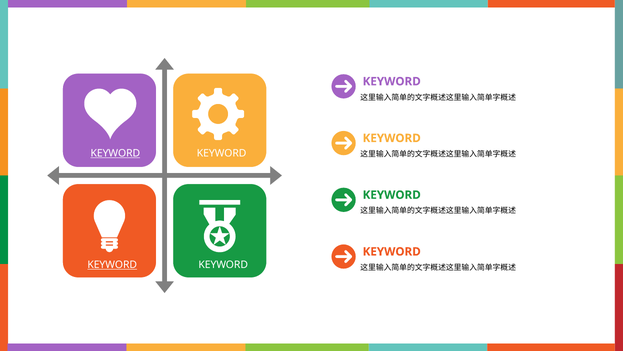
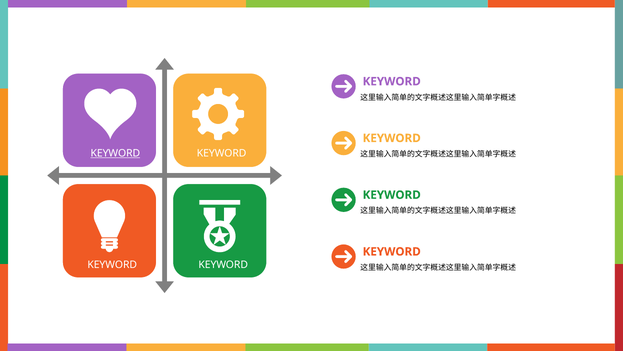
KEYWORD underline: present -> none (112, 264)
